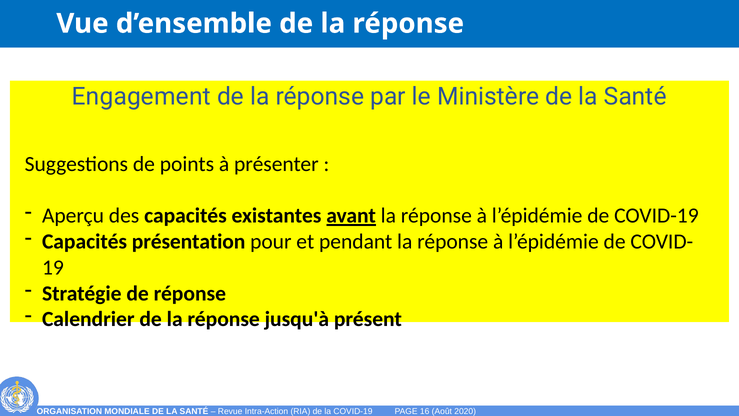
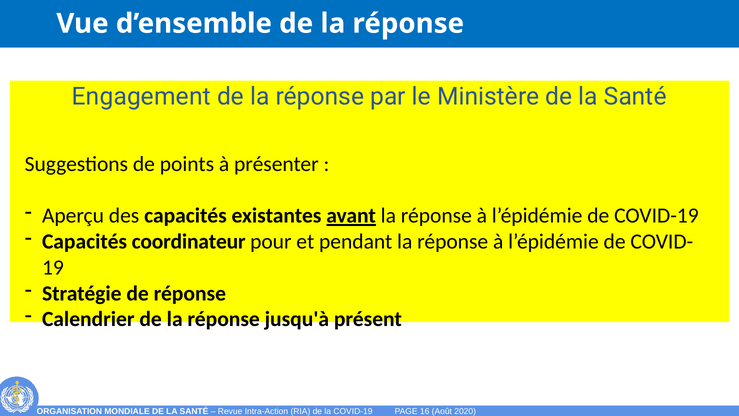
présentation: présentation -> coordinateur (189, 241)
